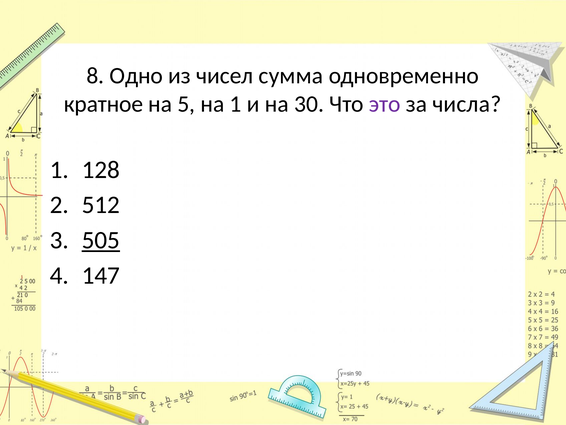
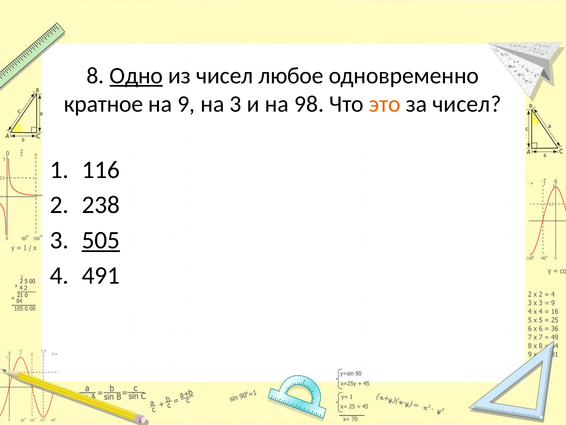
Одно underline: none -> present (136, 76)
сумма: сумма -> любое (291, 76)
5: 5 -> 9 (186, 104)
на 1: 1 -> 3 (236, 104)
30: 30 -> 98 (309, 104)
это colour: purple -> orange (385, 104)
за числа: числа -> чисел (467, 104)
128: 128 -> 116 (101, 170)
512: 512 -> 238 (101, 205)
147: 147 -> 491 (101, 275)
